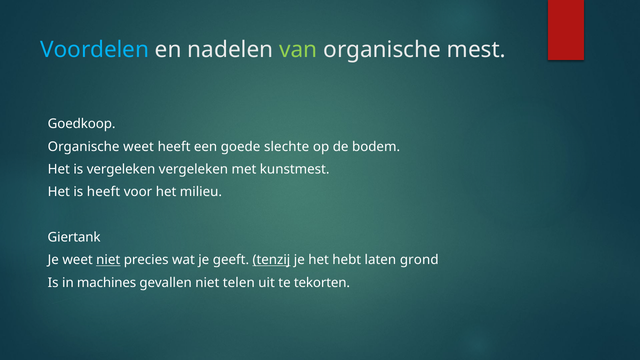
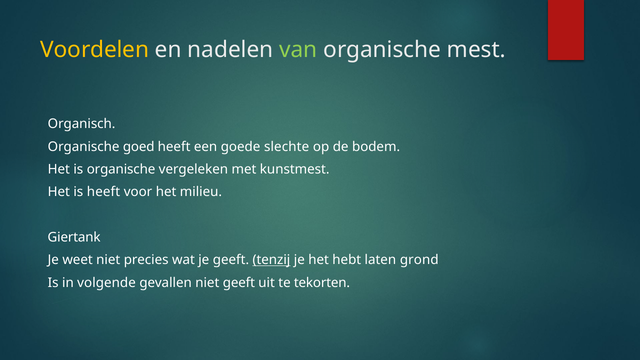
Voordelen colour: light blue -> yellow (95, 50)
Goedkoop: Goedkoop -> Organisch (82, 124)
Organische weet: weet -> goed (139, 147)
is vergeleken: vergeleken -> organische (121, 169)
niet underline: present -> none (108, 260)
machines: machines -> volgende (107, 283)
niet telen: telen -> geeft (239, 283)
